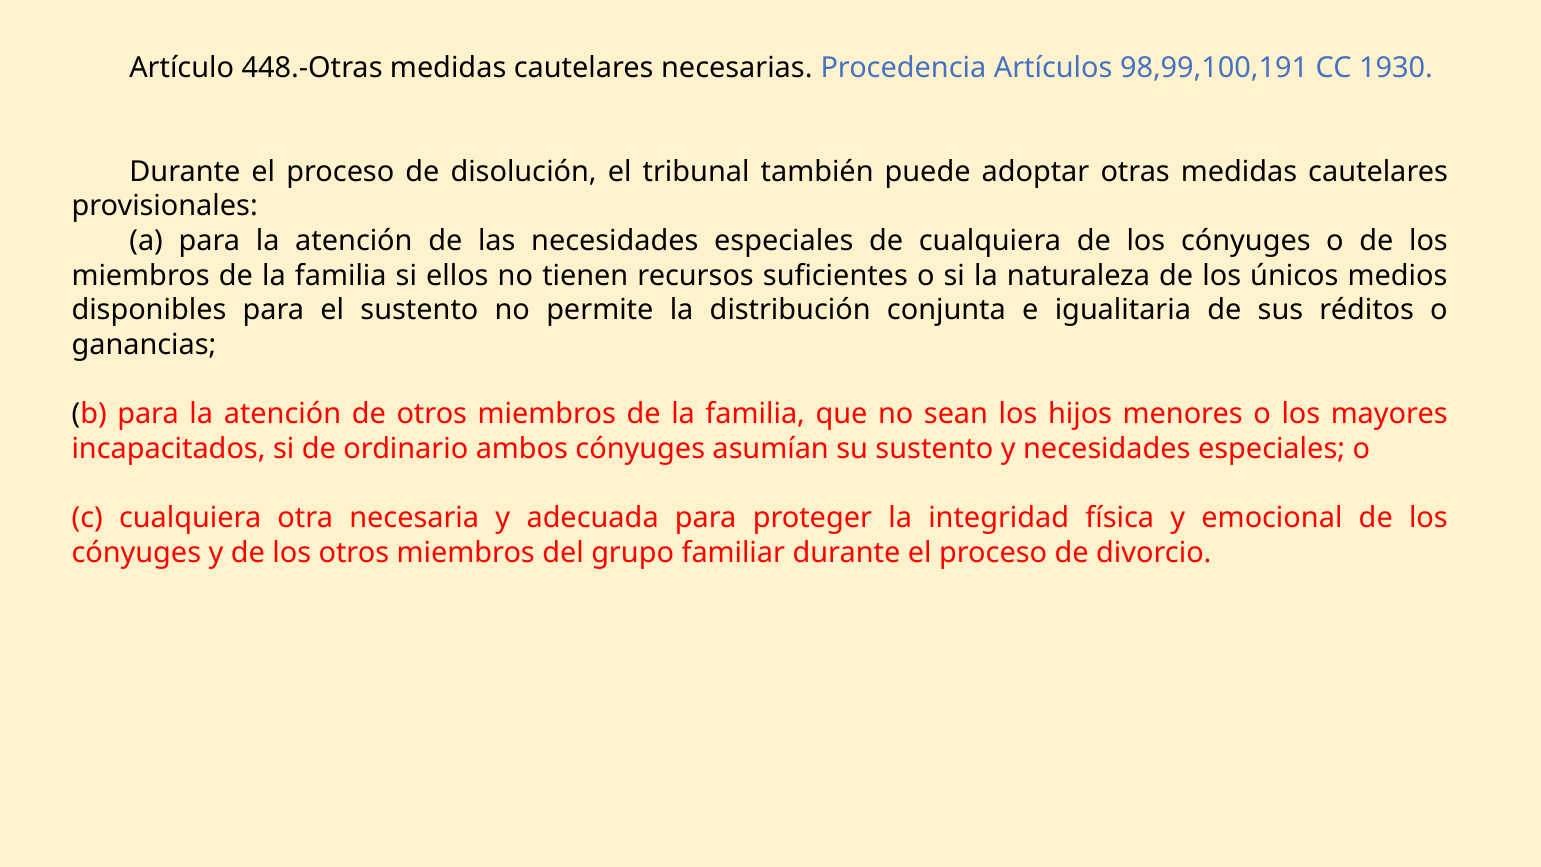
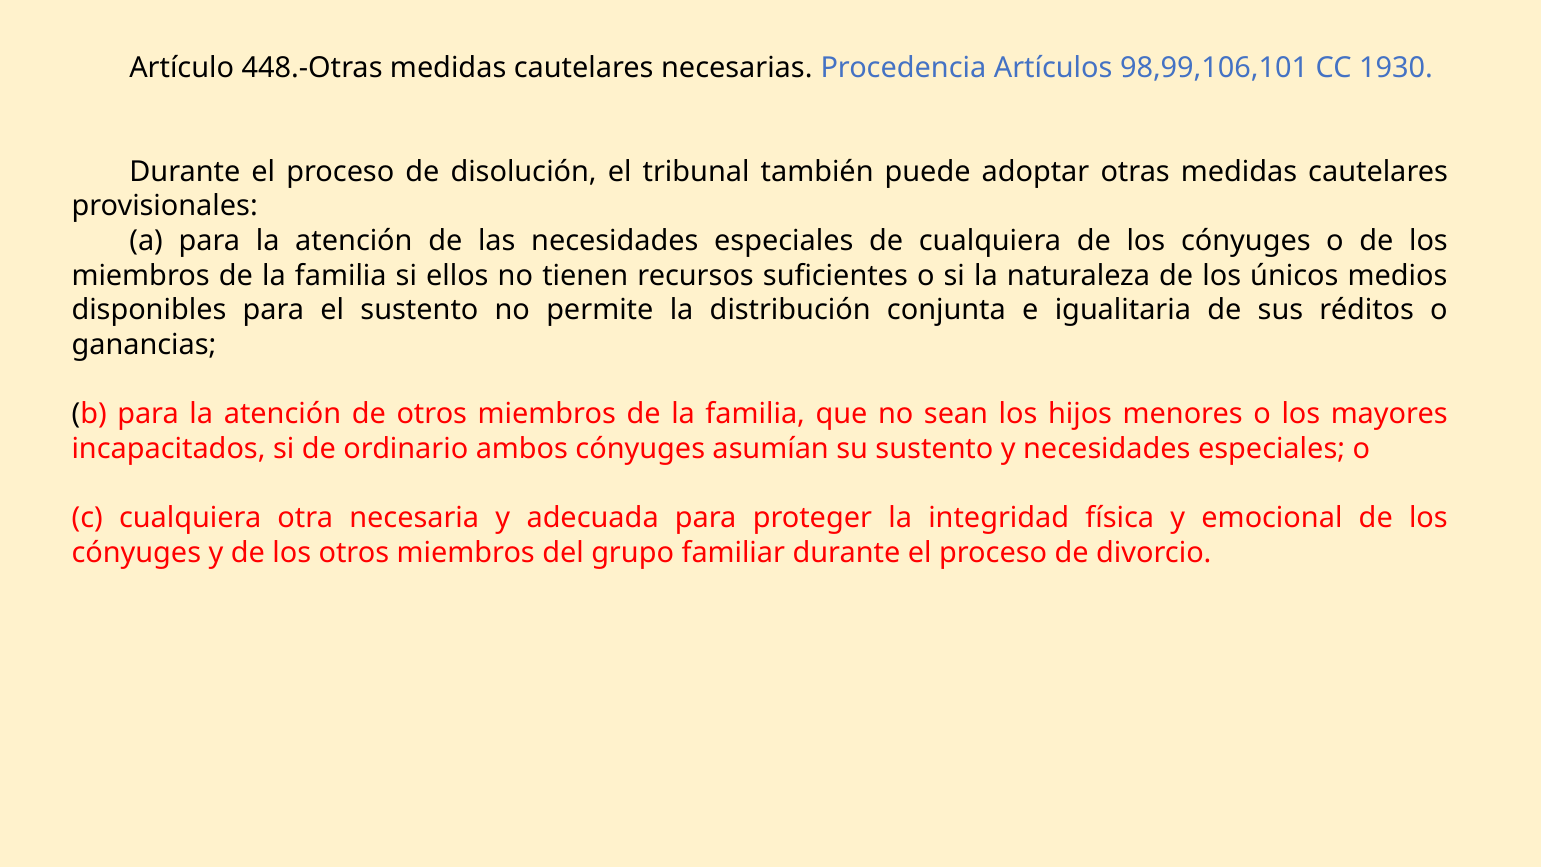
98,99,100,191: 98,99,100,191 -> 98,99,106,101 (1214, 67)
